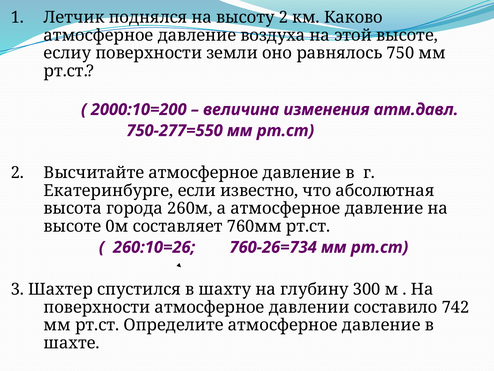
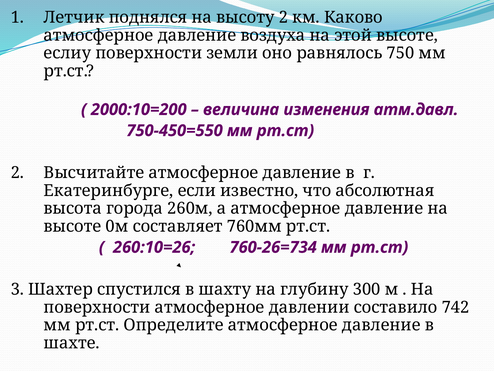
750-277=550: 750-277=550 -> 750-450=550 (175, 130)
